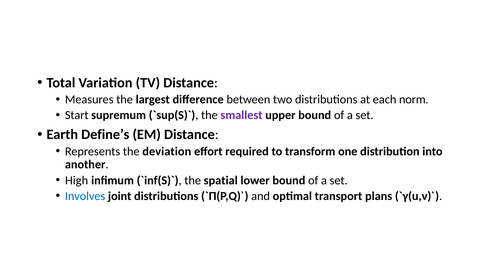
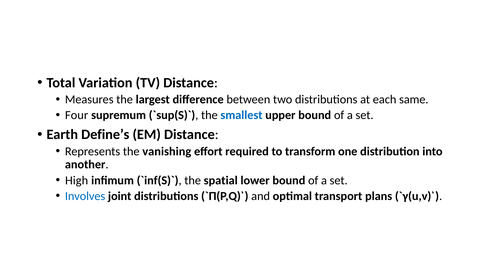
norm: norm -> same (414, 100)
Start: Start -> Four (77, 115)
smallest colour: purple -> blue (242, 115)
deviation: deviation -> vanishing (167, 152)
